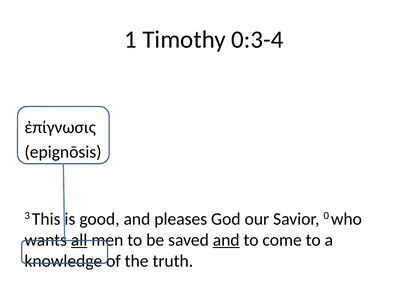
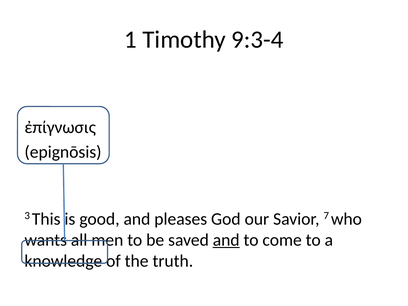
0:3-4: 0:3-4 -> 9:3-4 (257, 39)
0: 0 -> 7 (326, 216)
all underline: present -> none (79, 240)
